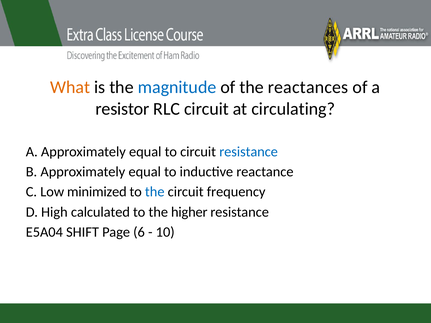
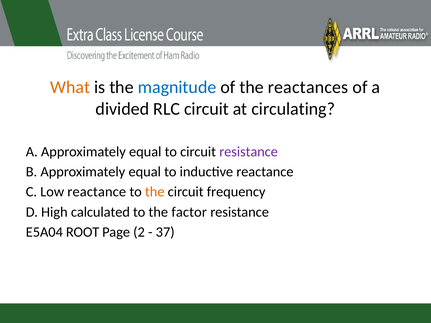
resistor: resistor -> divided (122, 109)
resistance colour: blue -> purple (249, 152)
Low minimized: minimized -> reactance (97, 192)
the colour: blue -> orange (155, 192)
higher: higher -> factor (189, 212)
SHIFT: SHIFT -> ROOT (83, 232)
6: 6 -> 2 (139, 232)
10: 10 -> 37 (165, 232)
